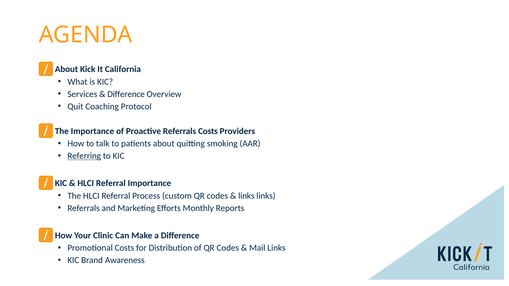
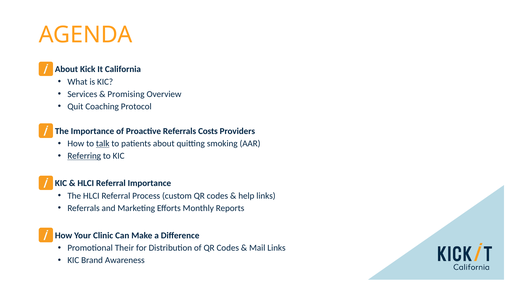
Difference: Difference -> Promising (126, 94)
talk underline: none -> present (103, 144)
links: links -> help (246, 196)
Promotional Costs: Costs -> Their (124, 248)
